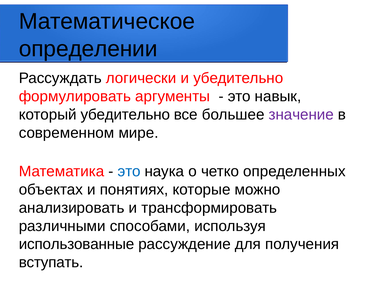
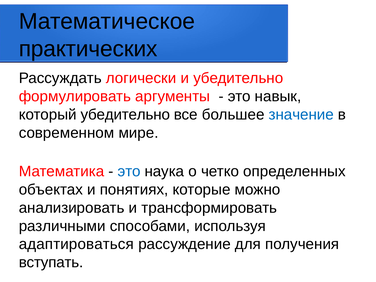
определении: определении -> практических (88, 49)
значение colour: purple -> blue (301, 115)
использованные: использованные -> адаптироваться (76, 244)
